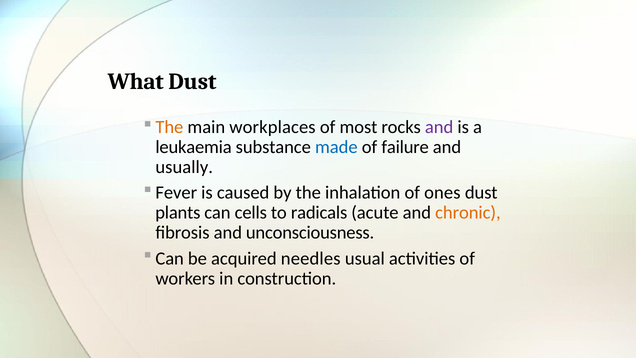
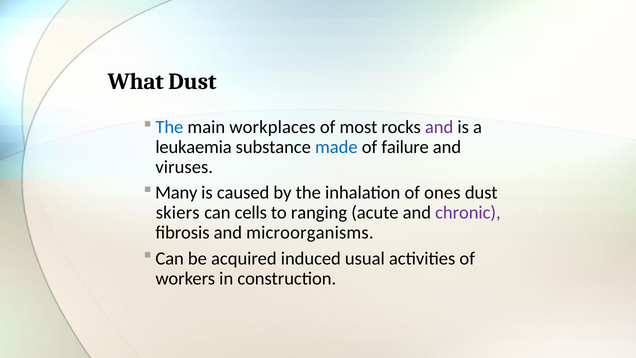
The colour: orange -> blue (169, 127)
usually: usually -> viruses (184, 167)
Fever: Fever -> Many (176, 193)
plants: plants -> skiers (178, 213)
radicals: radicals -> ranging (319, 213)
chronic colour: orange -> purple (468, 213)
unconsciousness: unconsciousness -> microorganisms (310, 233)
needles: needles -> induced (311, 258)
